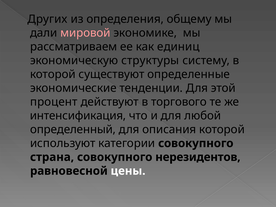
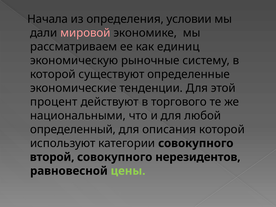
Других: Других -> Начала (48, 19)
общему: общему -> условии (189, 19)
структуры: структуры -> рыночные (150, 61)
интенсификация: интенсификация -> национальными (78, 116)
страна: страна -> второй (52, 157)
цены colour: white -> light green (128, 171)
